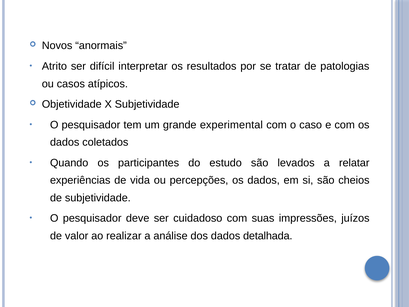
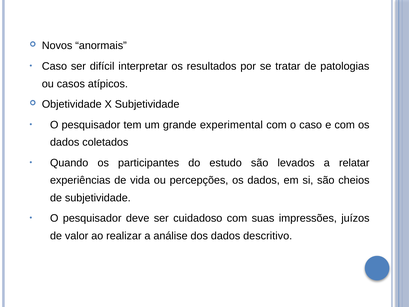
Atrito: Atrito -> Caso (54, 66)
detalhada: detalhada -> descritivo (268, 236)
